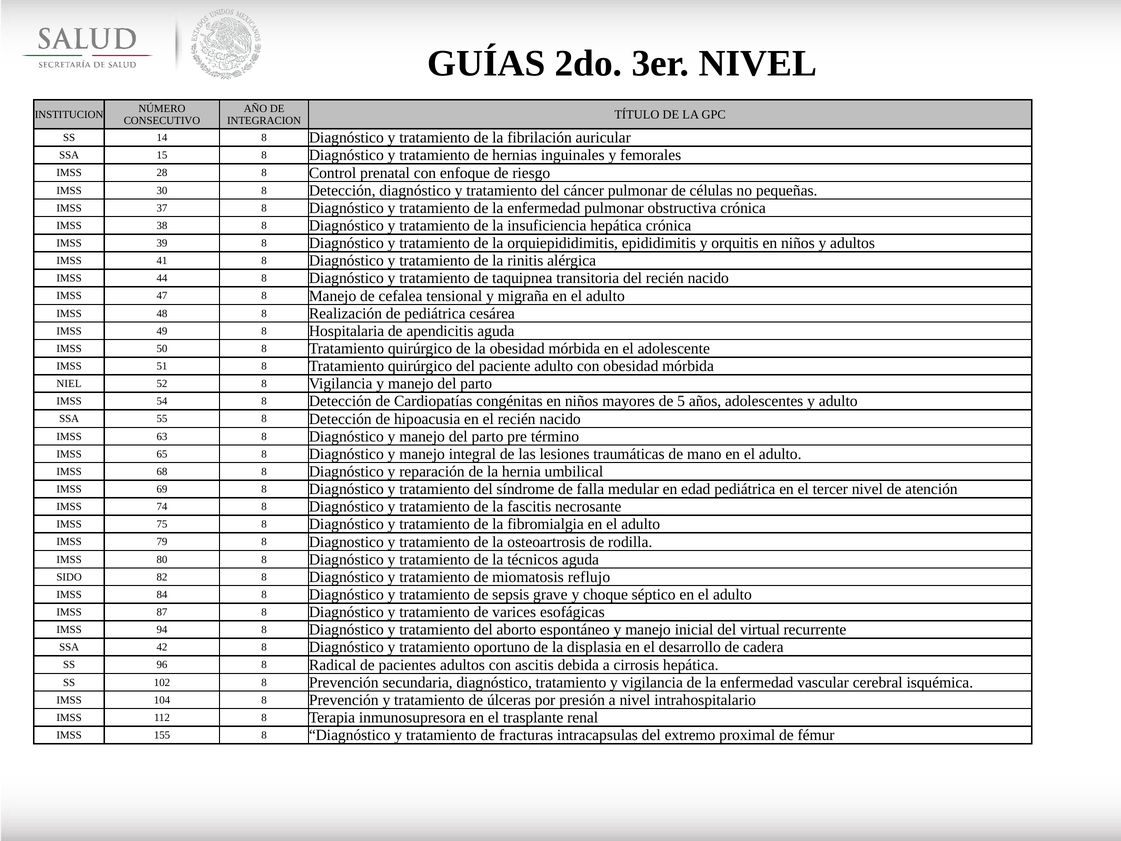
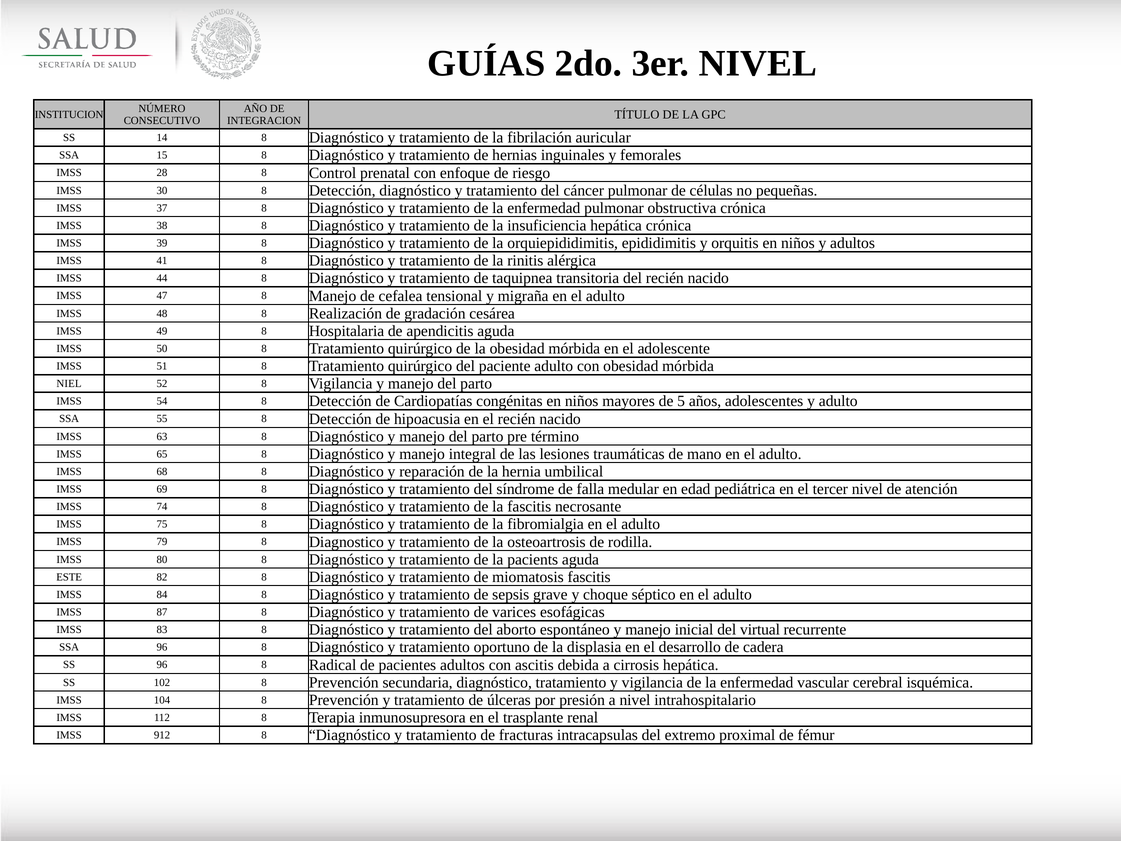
de pediátrica: pediátrica -> gradación (435, 313)
técnicos: técnicos -> pacients (533, 559)
SIDO: SIDO -> ESTE (69, 577)
miomatosis reflujo: reflujo -> fascitis (589, 577)
94: 94 -> 83 (162, 630)
SSA 42: 42 -> 96 (162, 647)
155: 155 -> 912 (162, 735)
